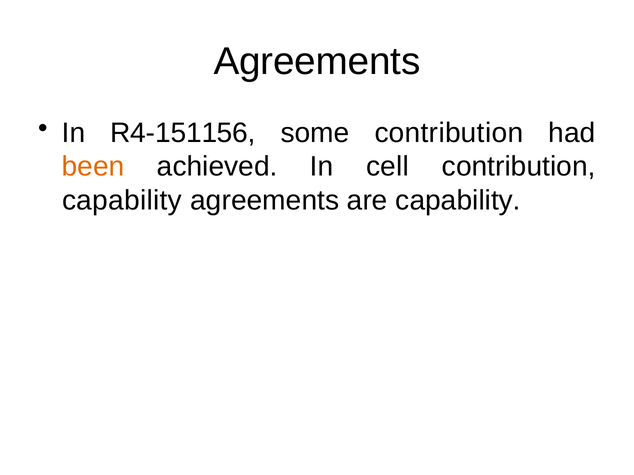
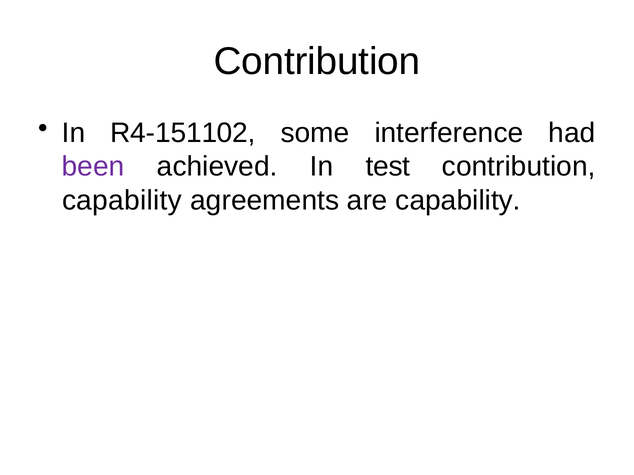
Agreements: Agreements -> Contribution (317, 61)
R4-151156: R4-151156 -> R4-151102 (183, 133)
some contribution: contribution -> interference (449, 133)
been colour: orange -> purple (93, 167)
cell: cell -> test (388, 167)
